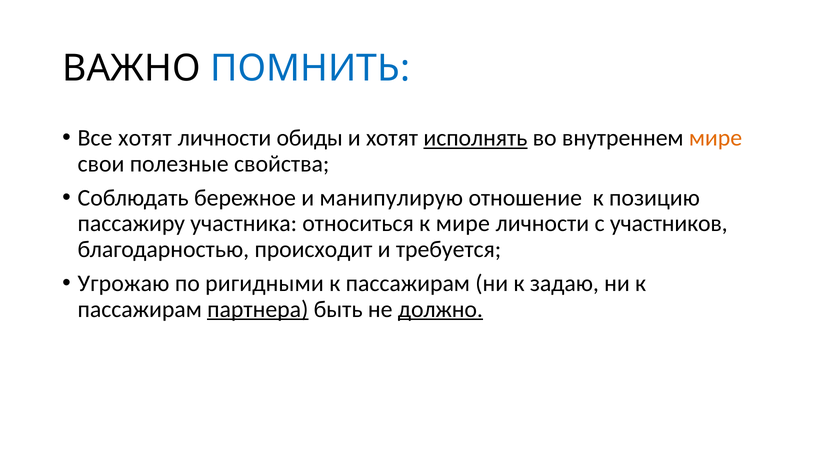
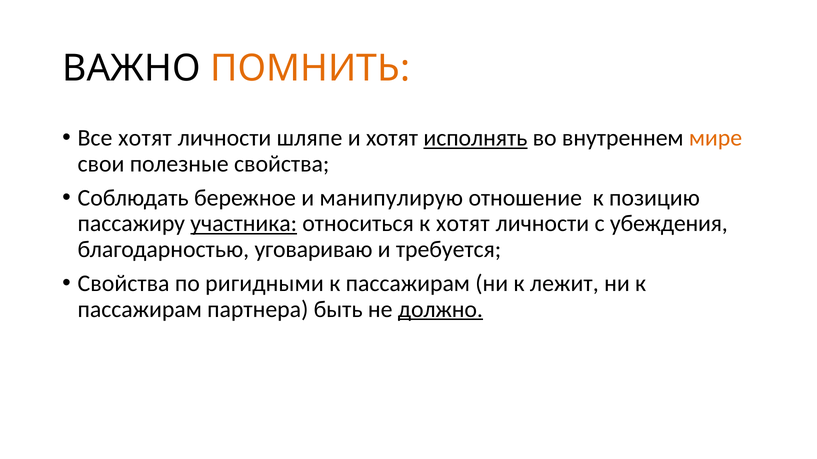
ПОМНИТЬ colour: blue -> orange (310, 69)
обиды: обиды -> шляпе (309, 138)
участника underline: none -> present (244, 224)
к мире: мире -> хотят (463, 224)
участников: участников -> убеждения (669, 224)
происходит: происходит -> уговариваю (314, 250)
Угрожаю: Угрожаю -> Свойства (124, 284)
задаю: задаю -> лежит (564, 284)
партнера underline: present -> none (258, 310)
